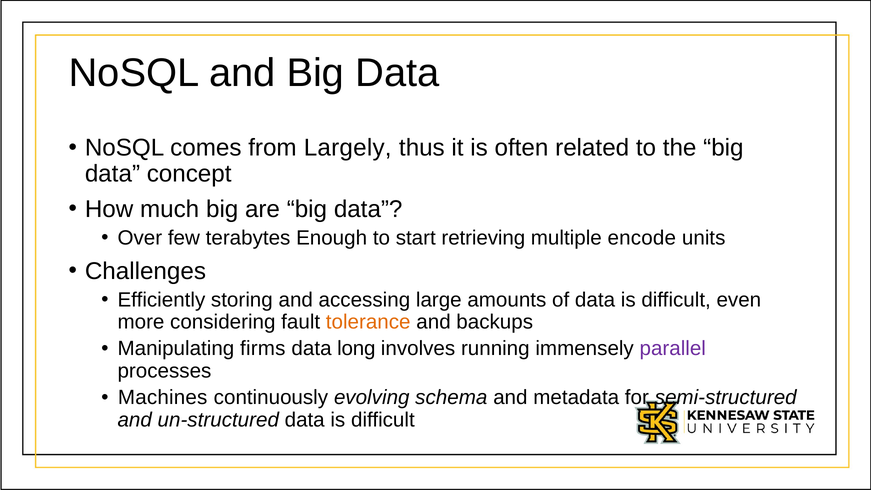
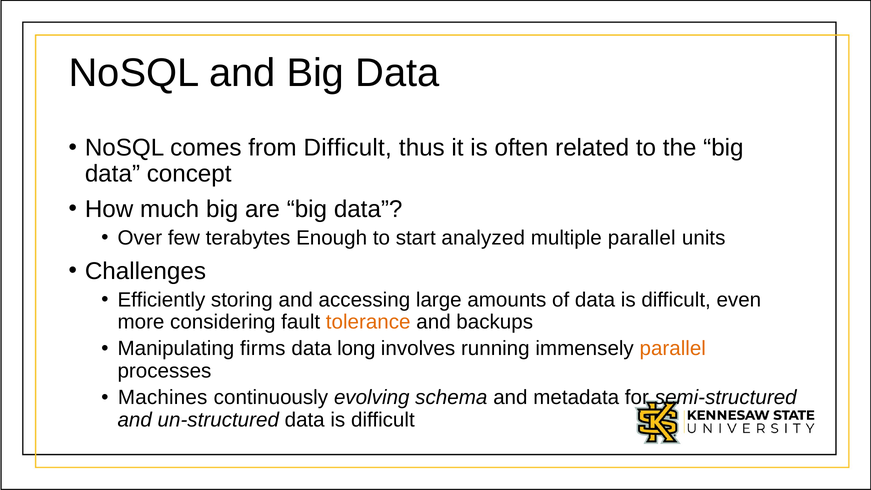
from Largely: Largely -> Difficult (348, 148)
retrieving: retrieving -> analyzed (483, 238)
multiple encode: encode -> parallel (642, 238)
parallel colour: purple -> orange (673, 349)
